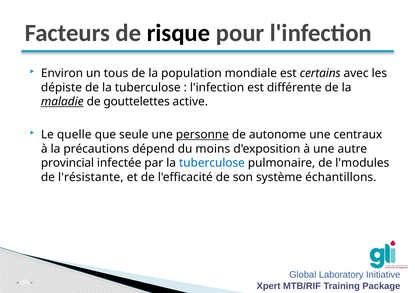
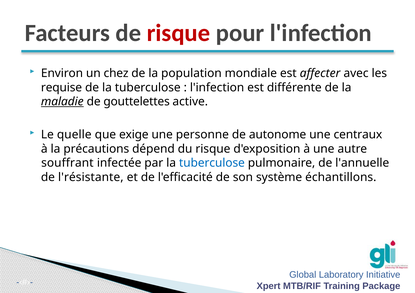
risque colour: black -> red (179, 33)
tous: tous -> chez (116, 73)
certains: certains -> affecter (320, 73)
dépiste: dépiste -> requise (62, 87)
seule: seule -> exige (134, 135)
personne underline: present -> none (202, 135)
du moins: moins -> risque (213, 149)
provincial: provincial -> souffrant (67, 163)
l'modules: l'modules -> l'annuelle (362, 163)
